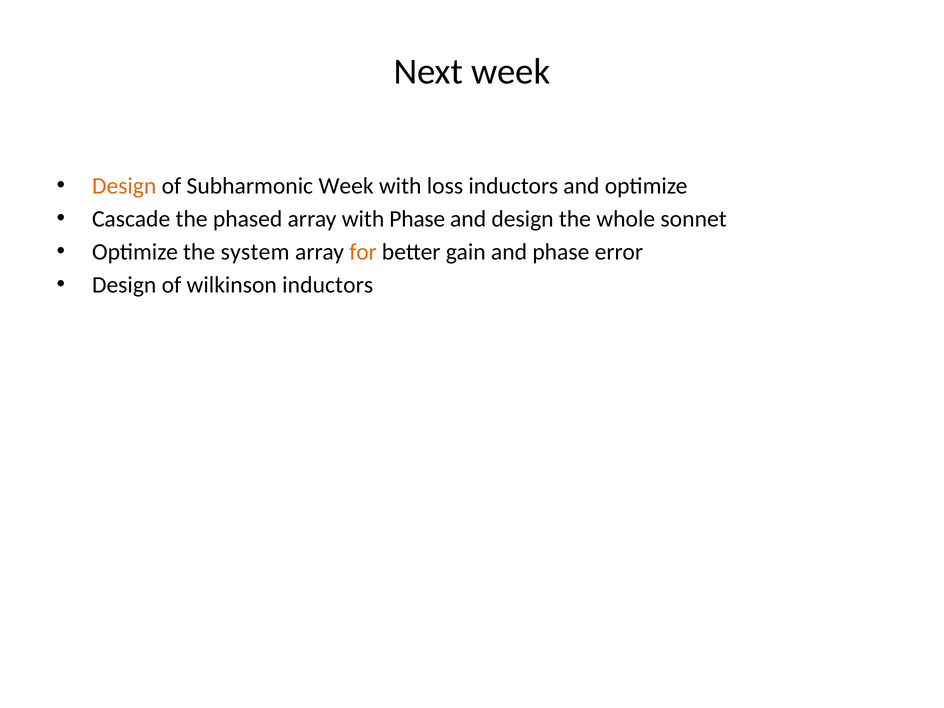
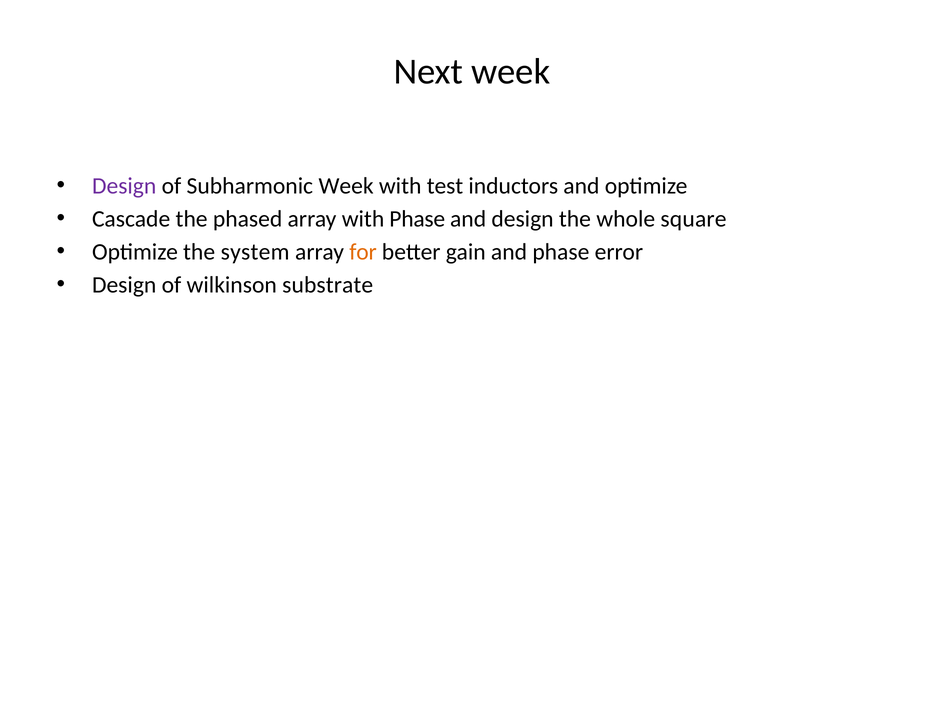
Design colour: orange -> purple (124, 186)
loss: loss -> test (445, 186)
sonnet: sonnet -> square (694, 219)
wilkinson inductors: inductors -> substrate (328, 285)
